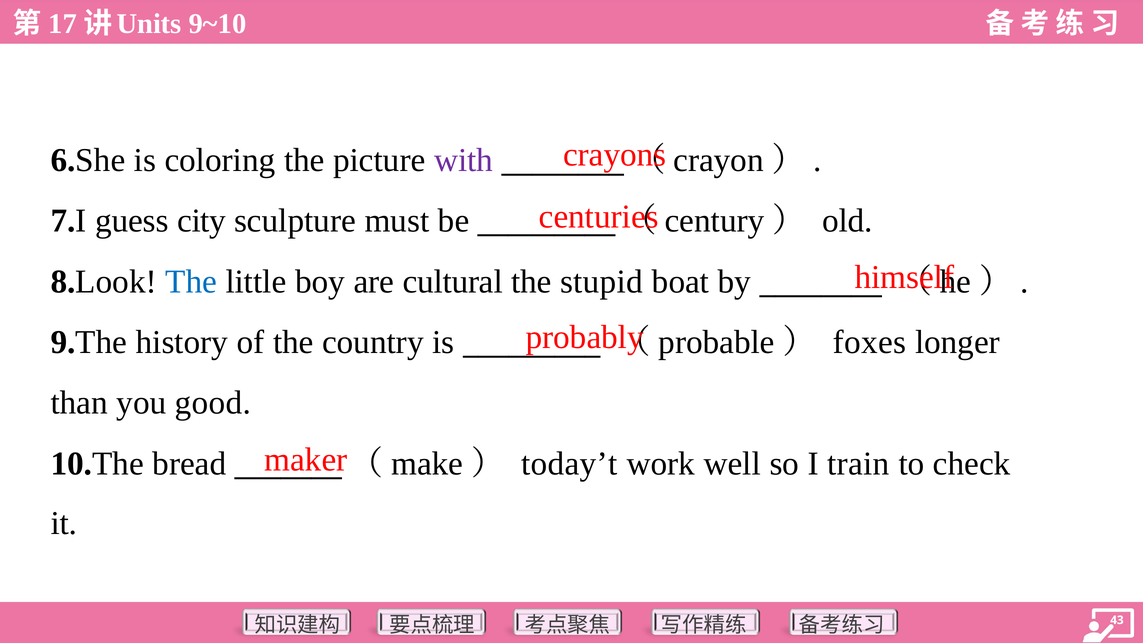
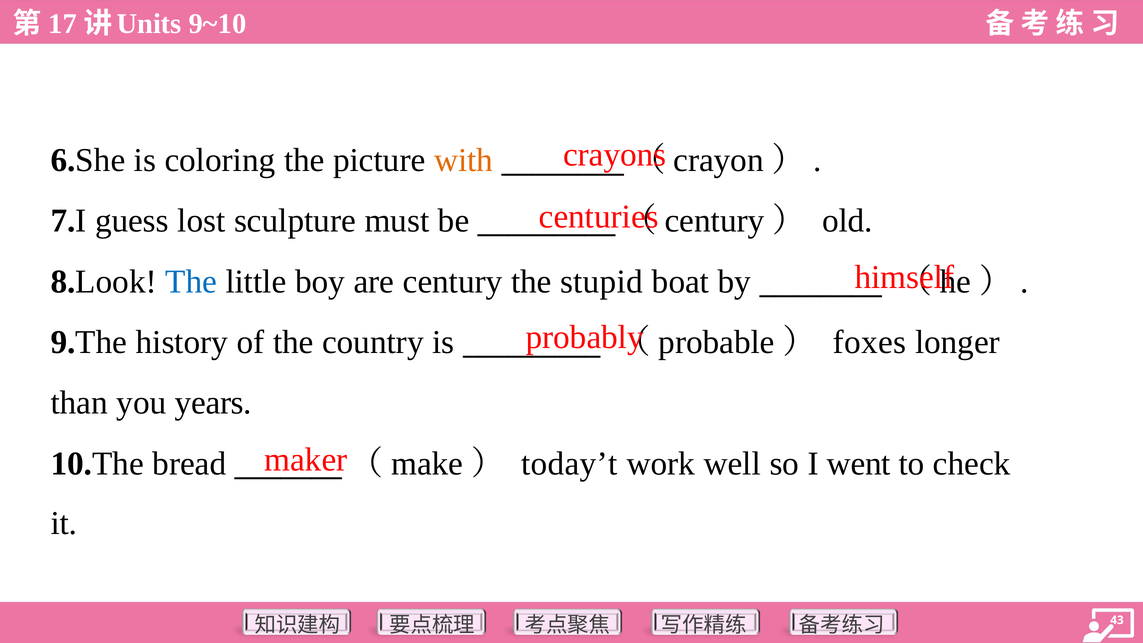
with colour: purple -> orange (464, 160)
city: city -> lost (201, 221)
cultural: cultural -> century (453, 281)
good: good -> years (213, 403)
train: train -> went (859, 464)
